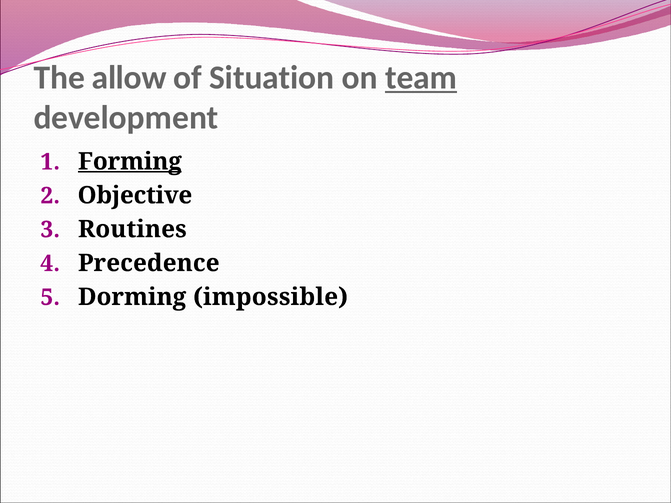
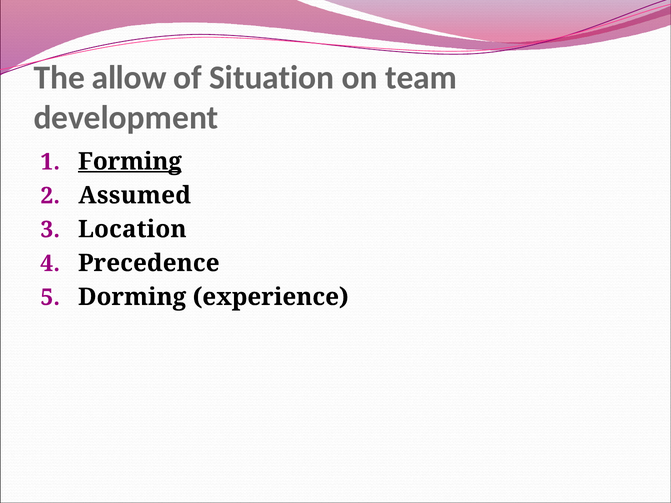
team underline: present -> none (421, 78)
Objective: Objective -> Assumed (135, 195)
Routines: Routines -> Location (132, 229)
impossible: impossible -> experience (271, 297)
